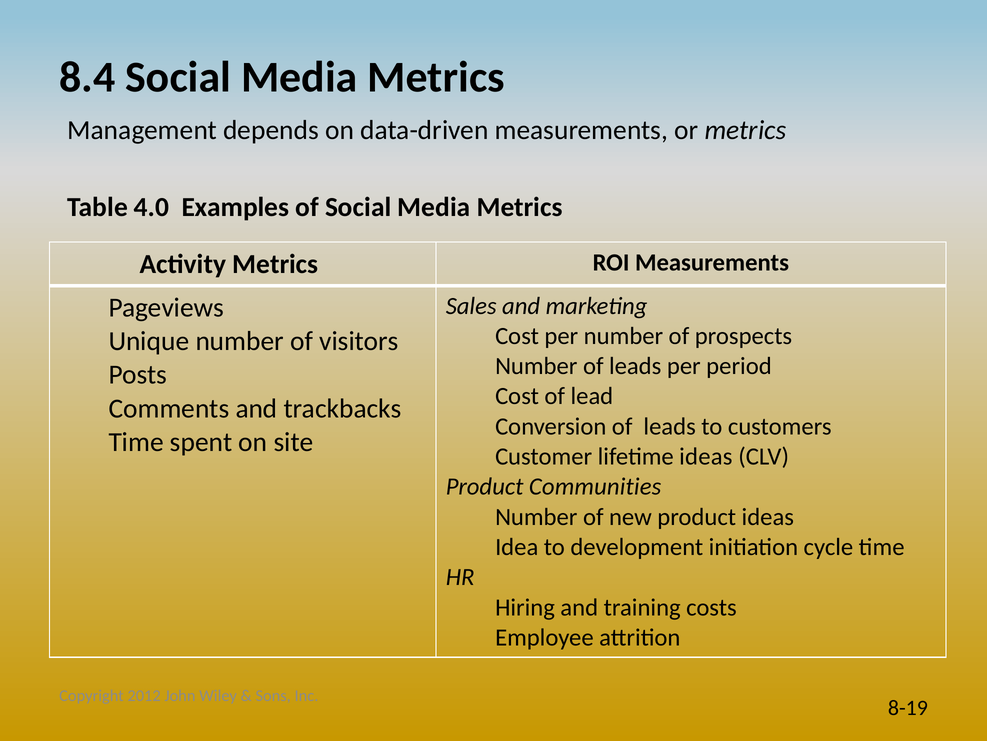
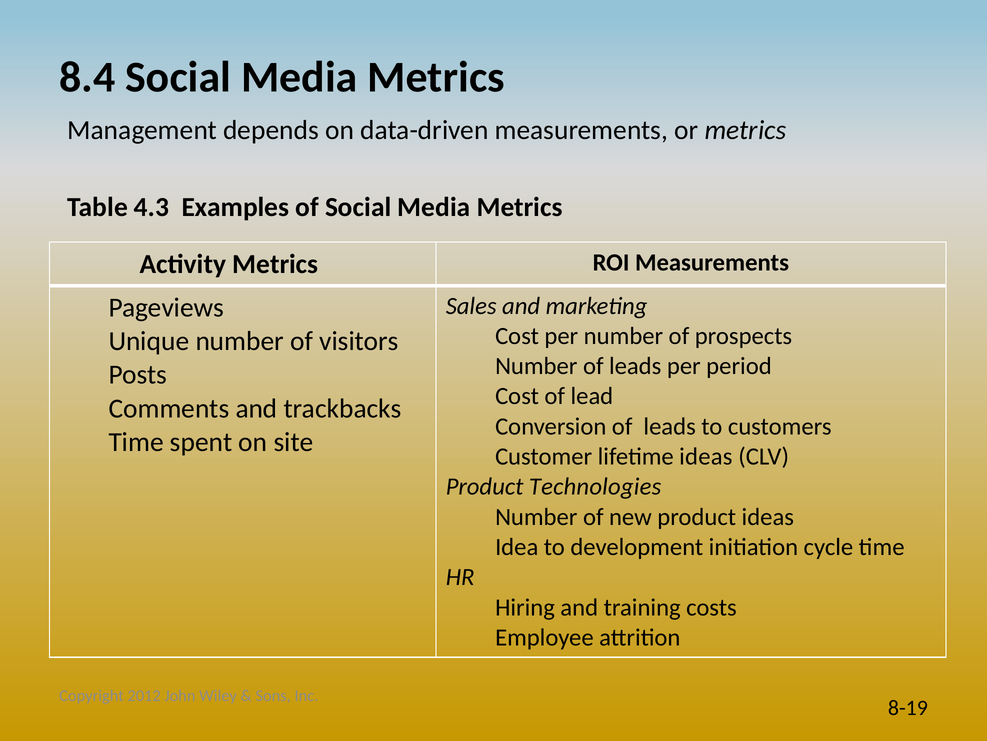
4.0: 4.0 -> 4.3 (152, 207)
Communities: Communities -> Technologies (595, 486)
